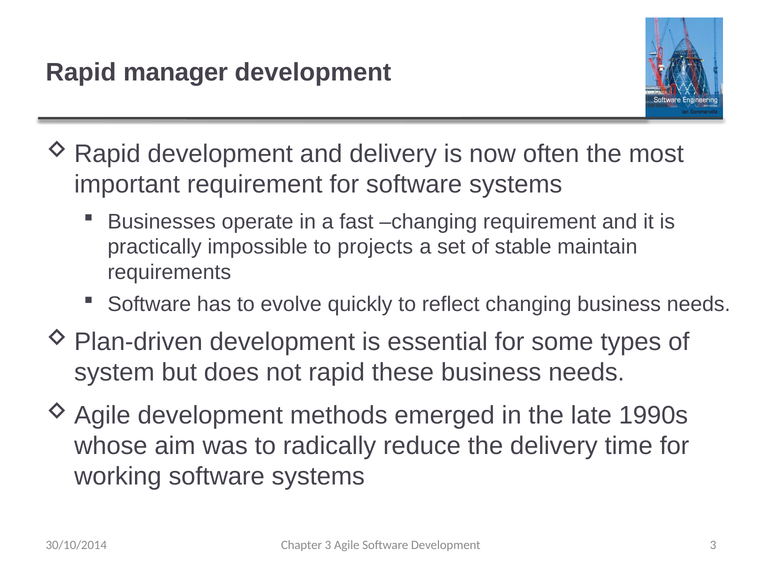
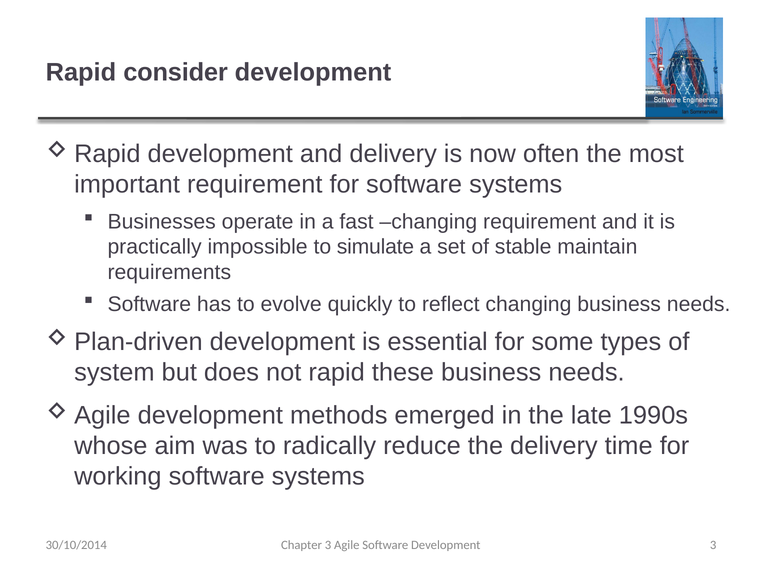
manager: manager -> consider (176, 72)
projects: projects -> simulate (375, 247)
